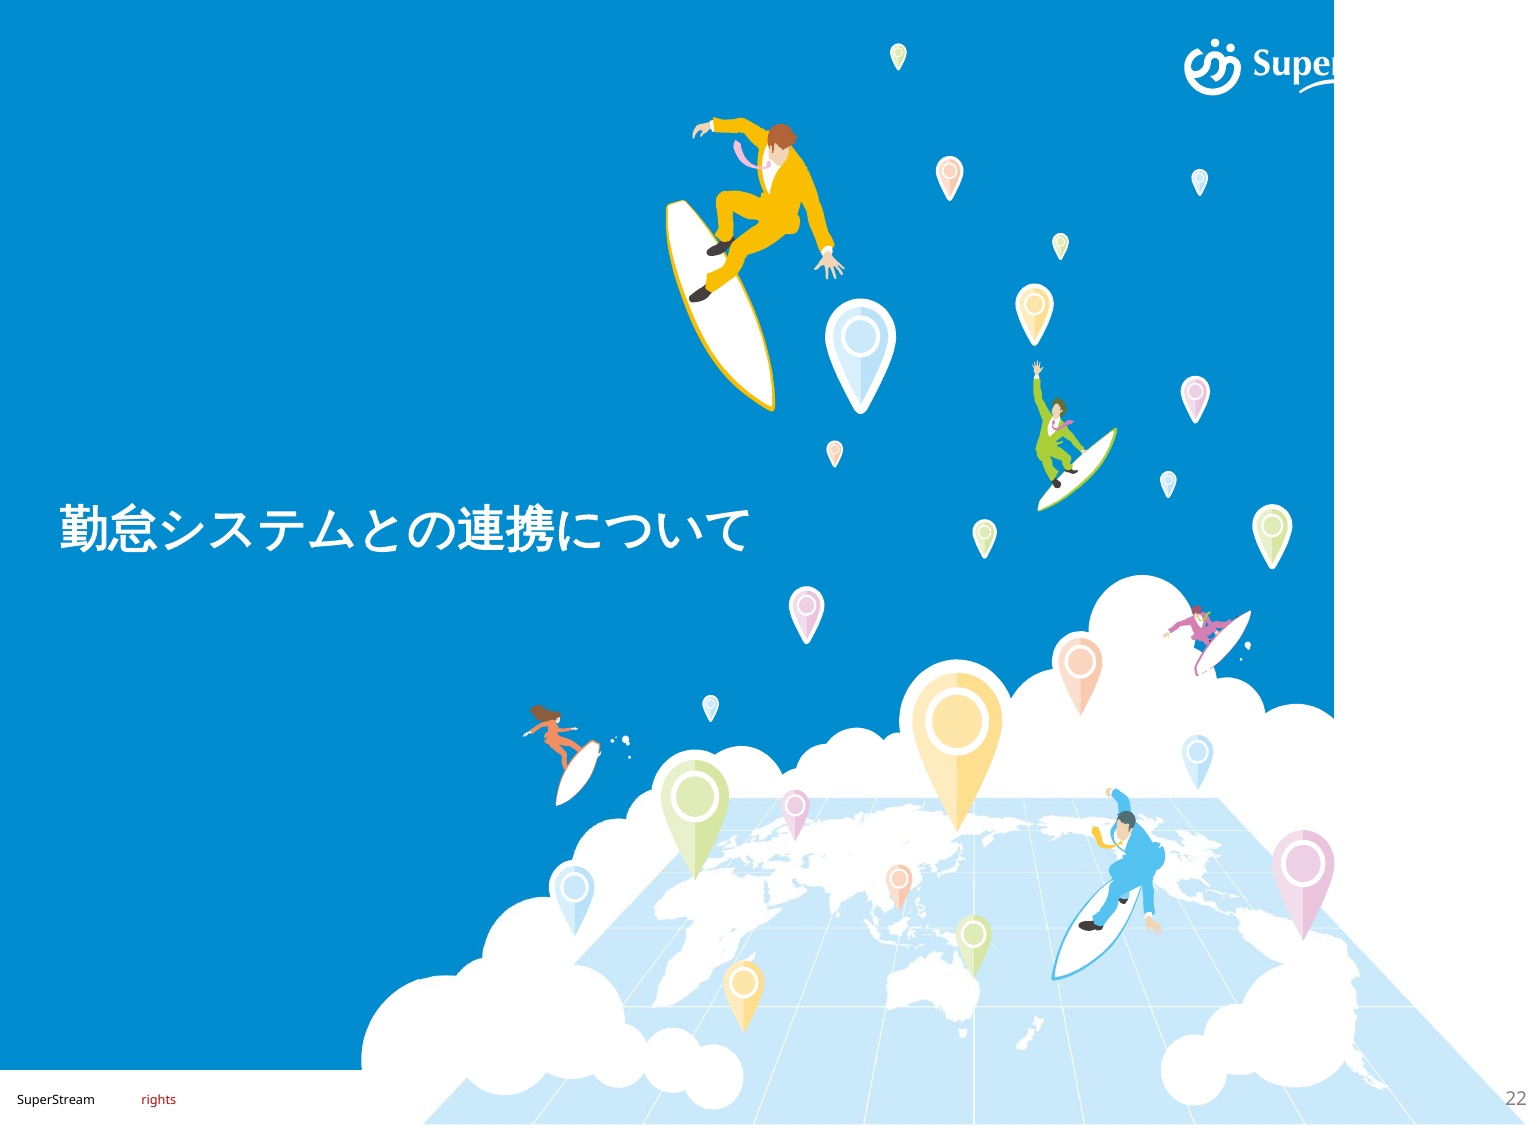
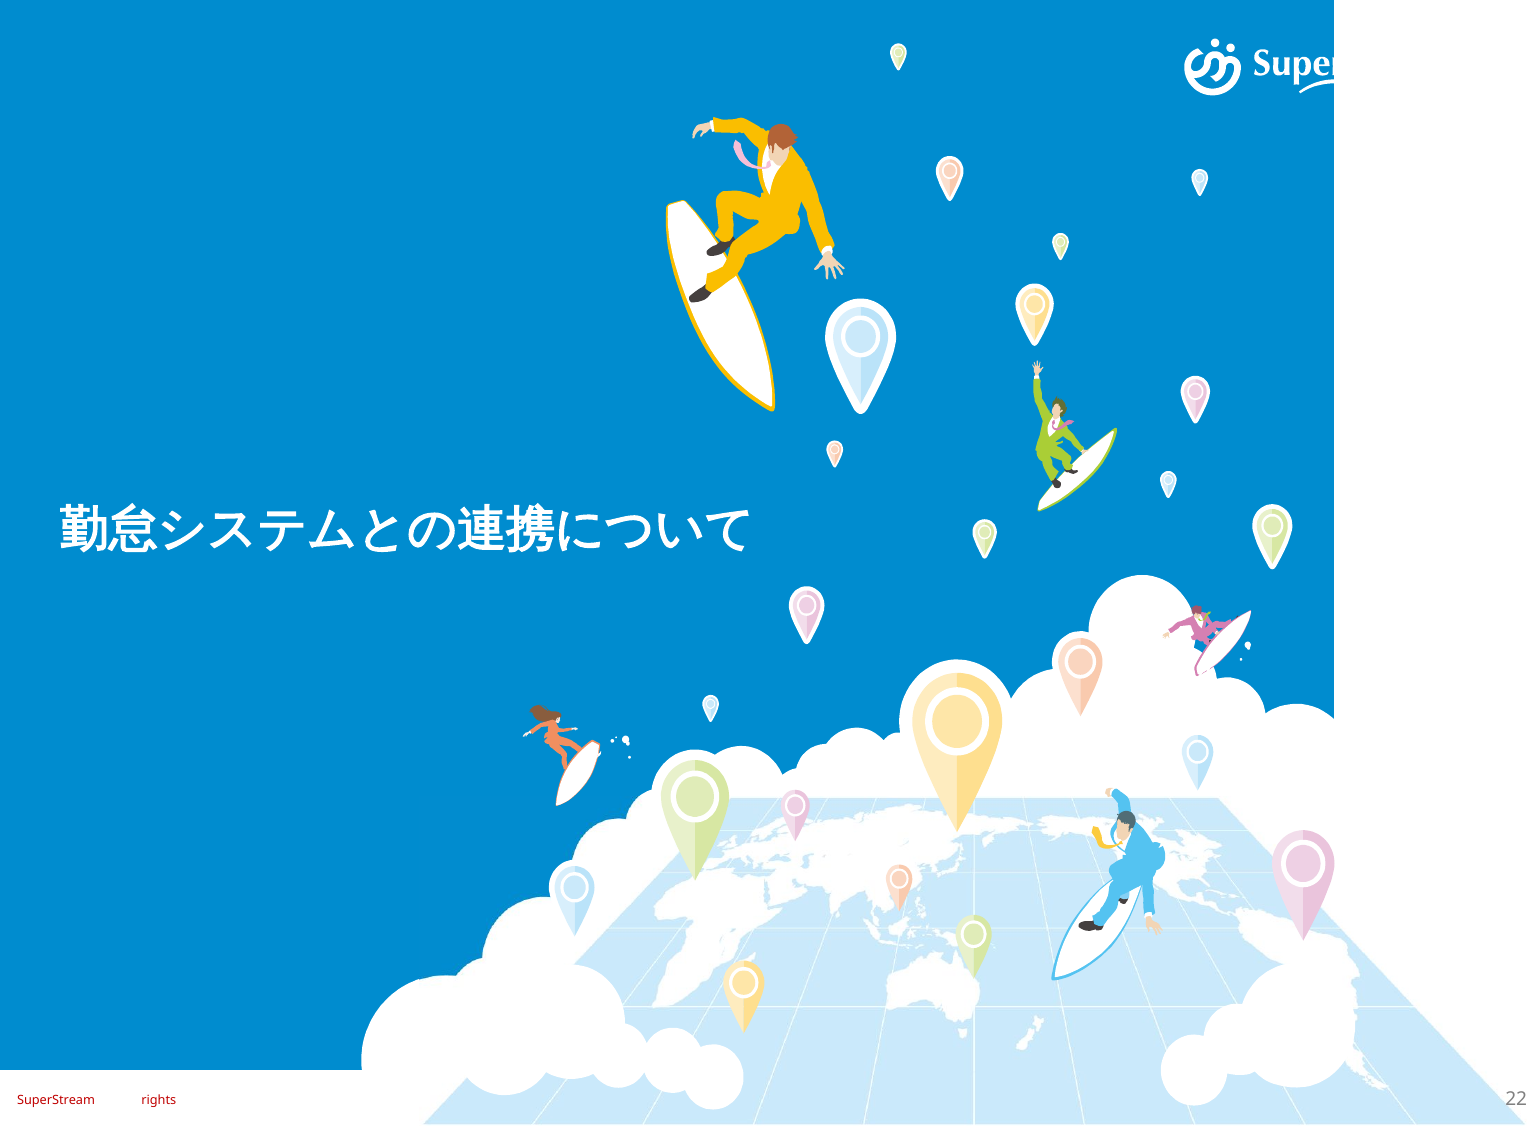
SuperStream colour: black -> red (56, 1100)
